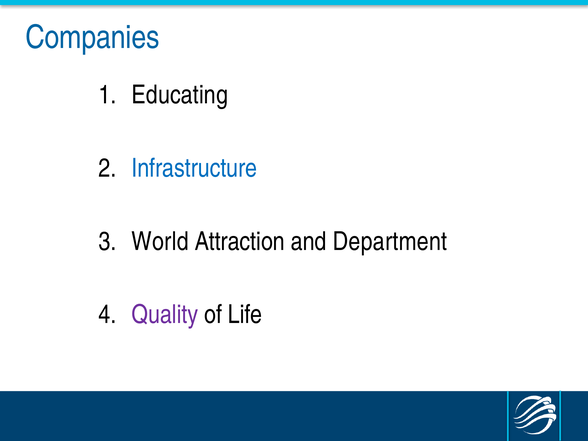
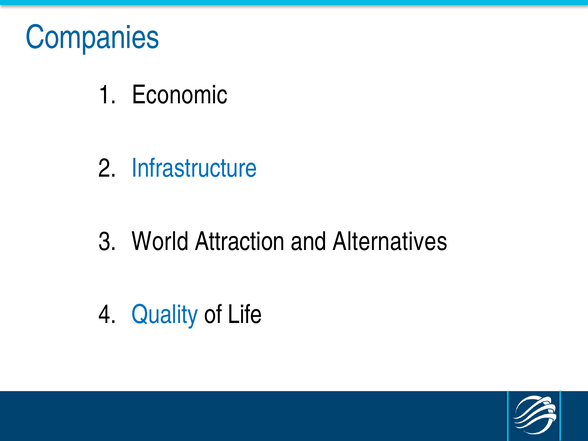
Educating: Educating -> Economic (180, 95)
Department: Department -> Alternatives (390, 241)
Quality colour: purple -> blue (165, 315)
